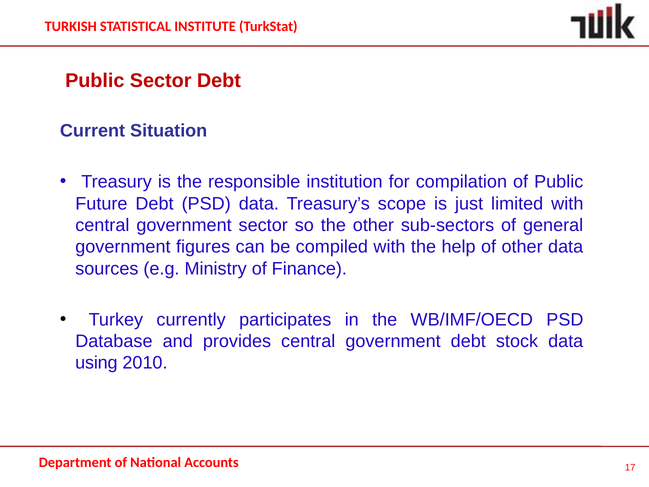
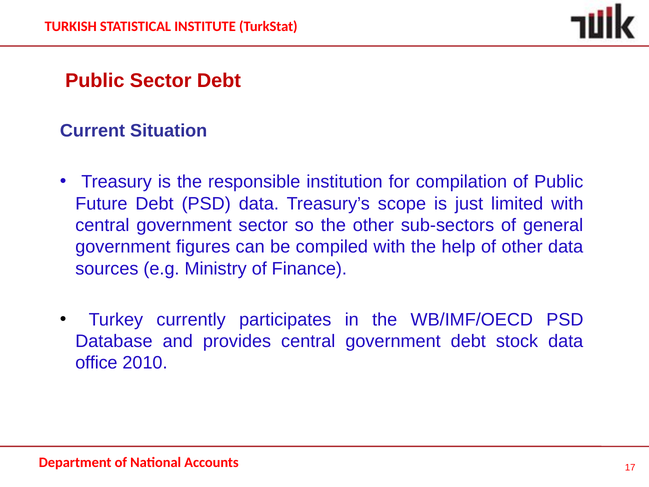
using: using -> office (96, 363)
